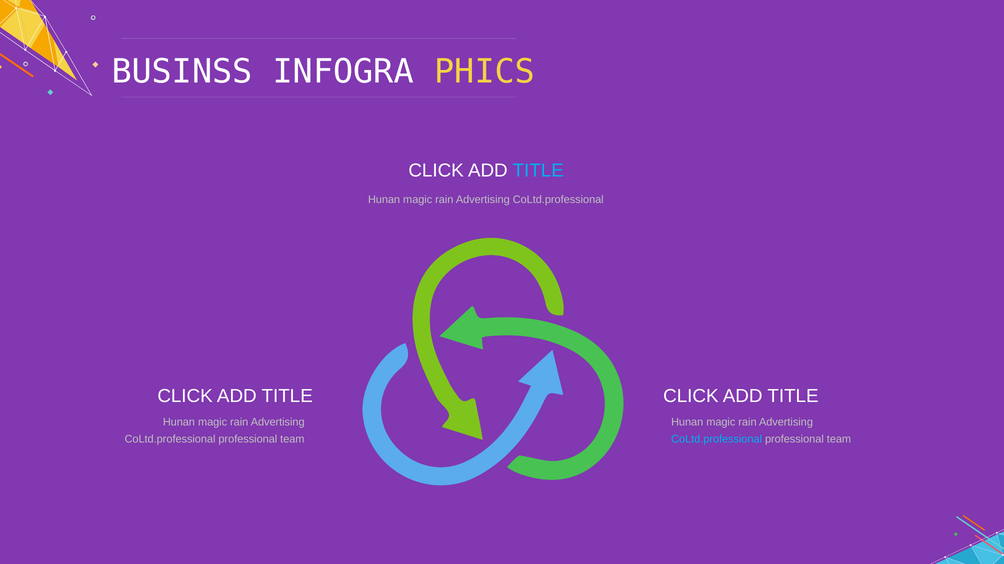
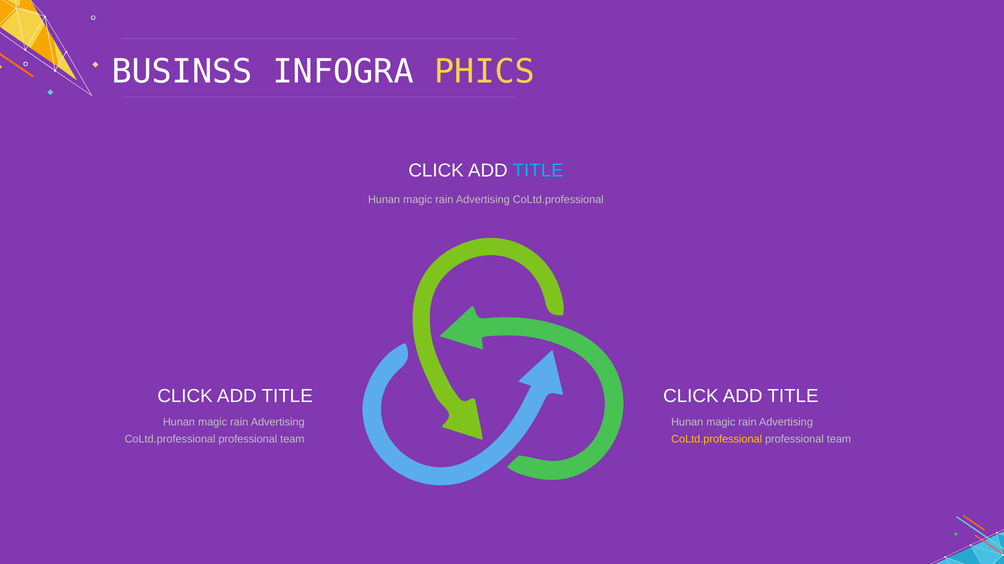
CoLtd.professional colour: light blue -> yellow (717, 440)
